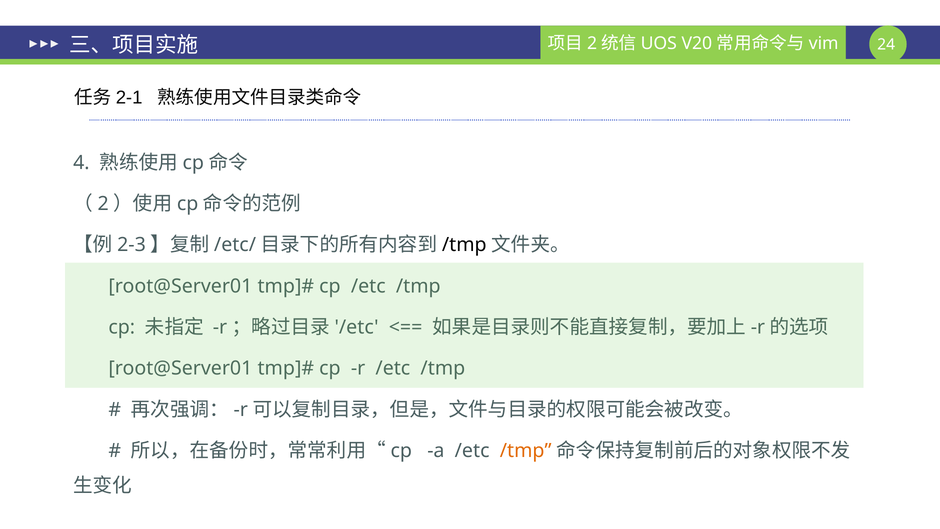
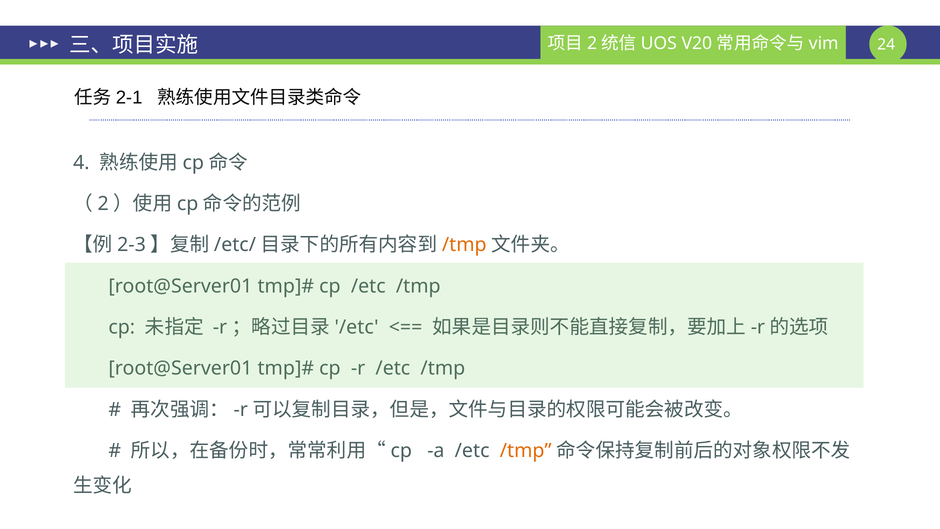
/tmp colour: black -> orange (464, 245)
